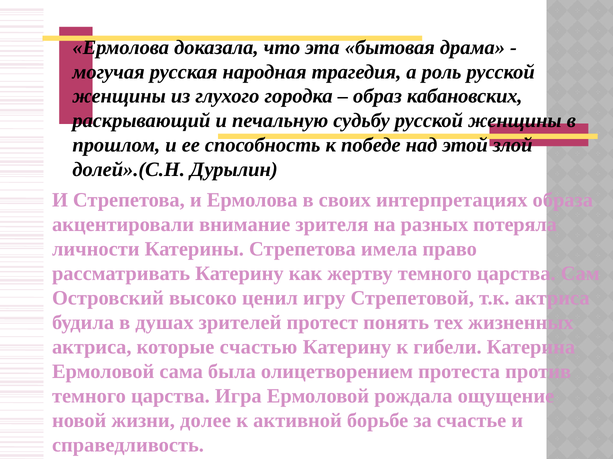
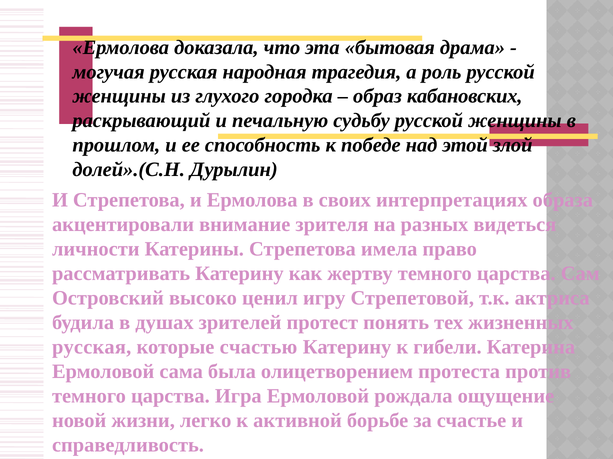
потеряла: потеряла -> видеться (515, 225)
актриса: актриса -> русская (92, 348)
долее: долее -> легко (206, 421)
